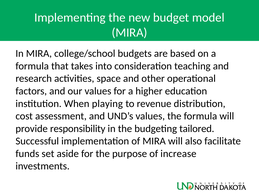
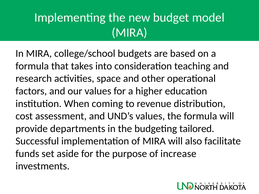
playing: playing -> coming (107, 104)
responsibility: responsibility -> departments (78, 129)
